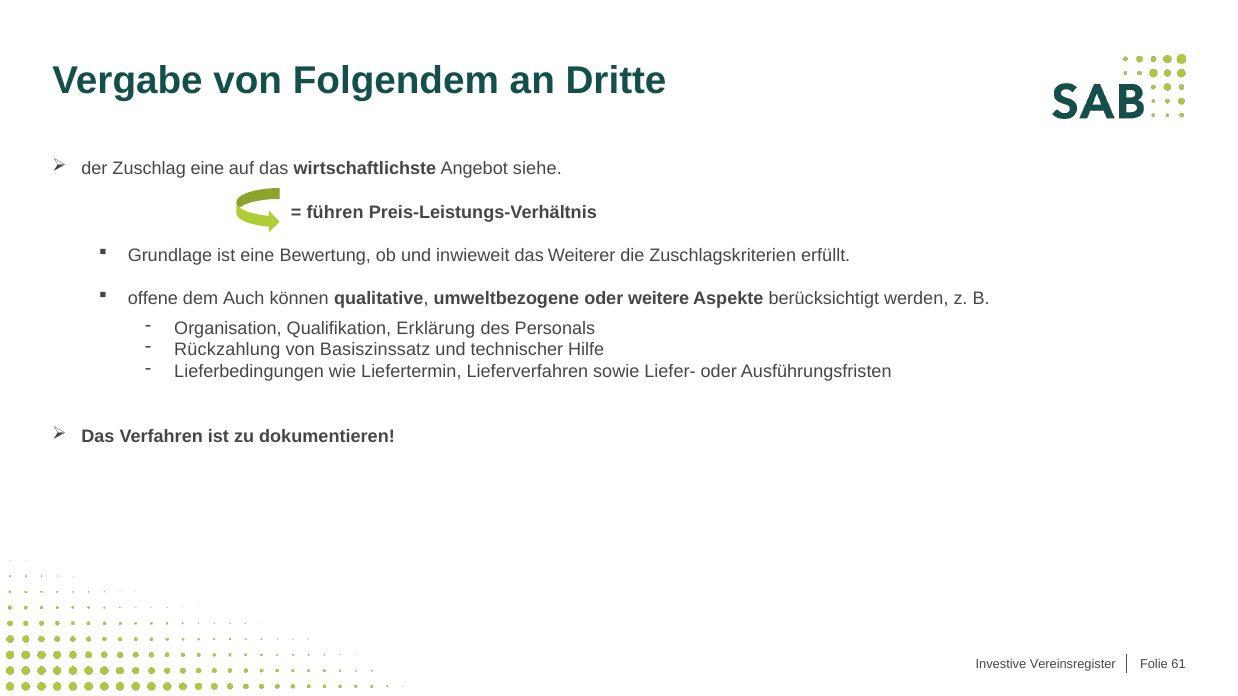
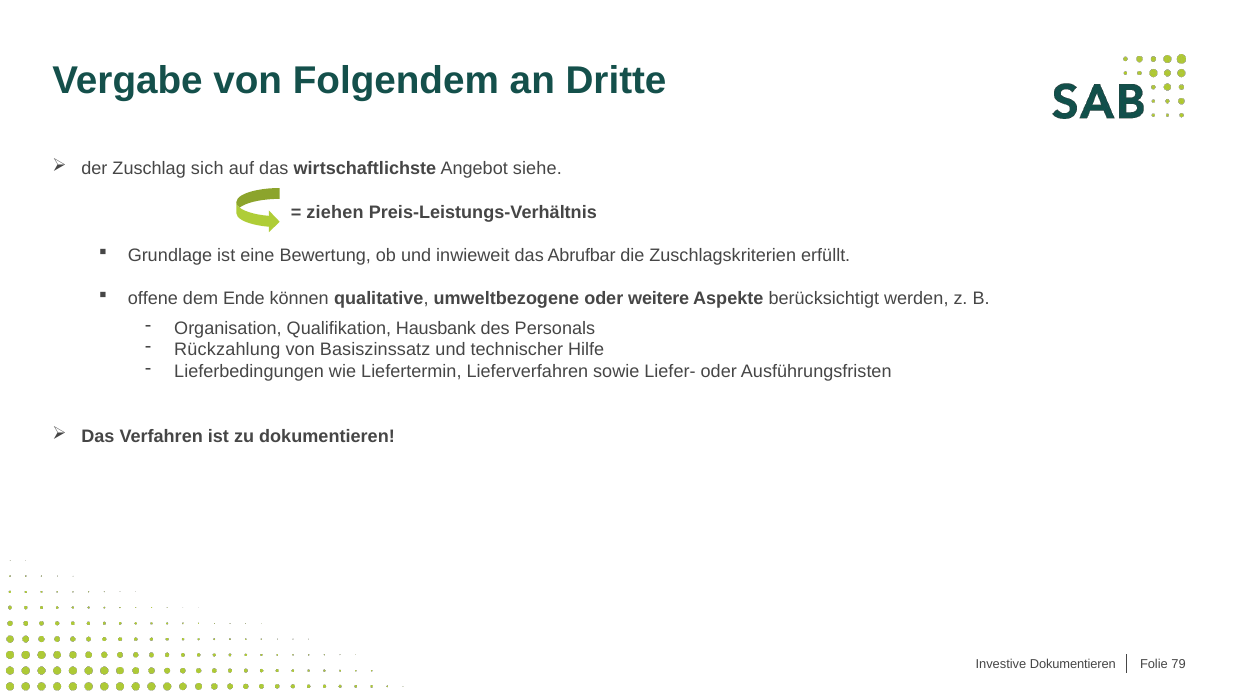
Zuschlag eine: eine -> sich (207, 169)
führen: führen -> ziehen (335, 212)
Weiterer: Weiterer -> Abrufbar (582, 256)
Auch: Auch -> Ende (244, 299)
Erklärung: Erklärung -> Hausbank (436, 328)
Investive Vereinsregister: Vereinsregister -> Dokumentieren (1073, 665)
61: 61 -> 79 (1179, 665)
